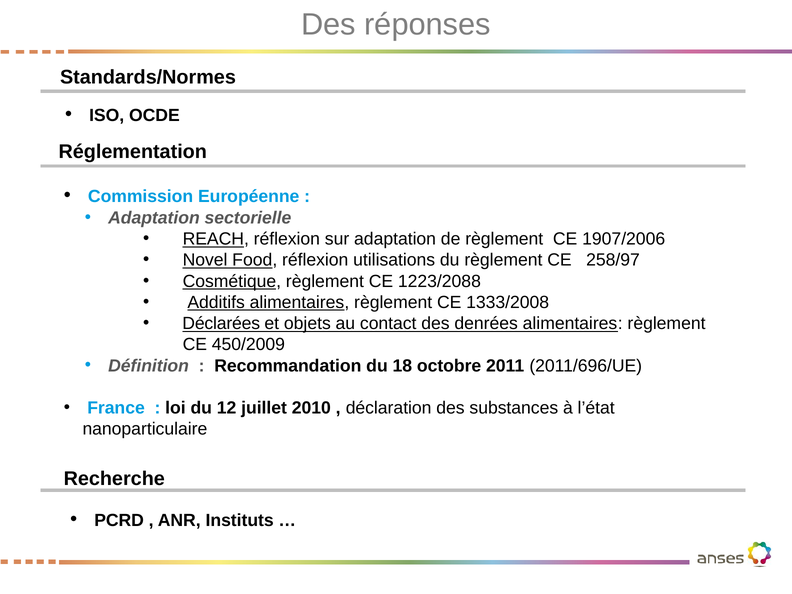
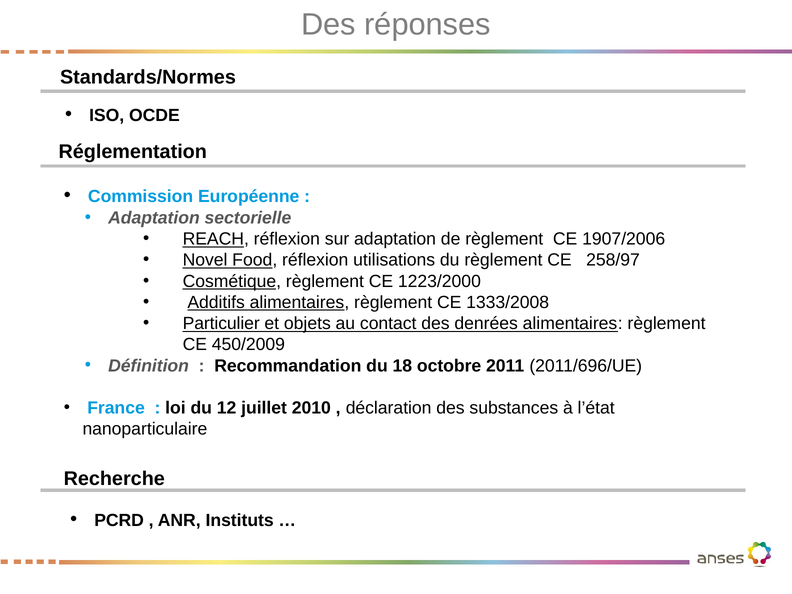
1223/2088: 1223/2088 -> 1223/2000 (439, 281)
Déclarées: Déclarées -> Particulier (221, 324)
